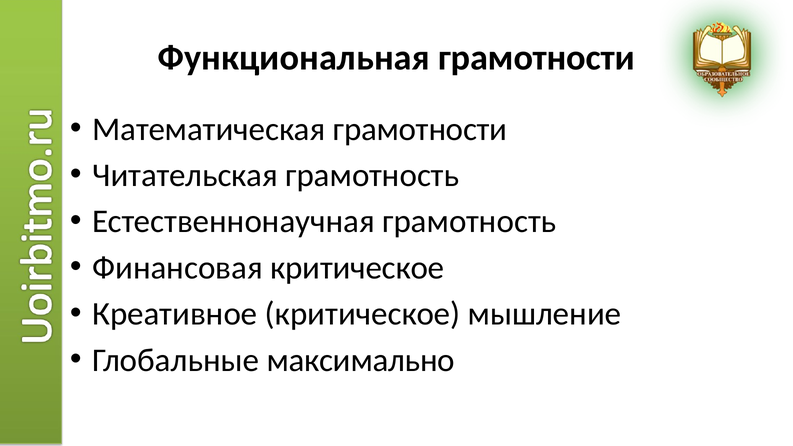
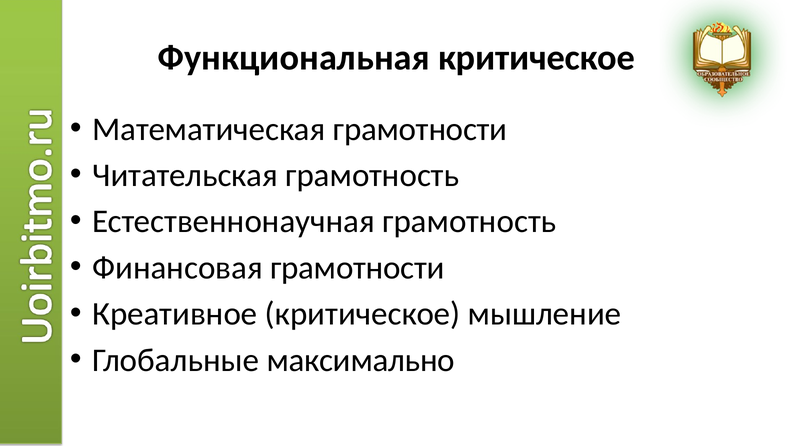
Функциональная грамотности: грамотности -> критическое (537, 58)
Финансовая критическое: критическое -> грамотности (357, 268)
